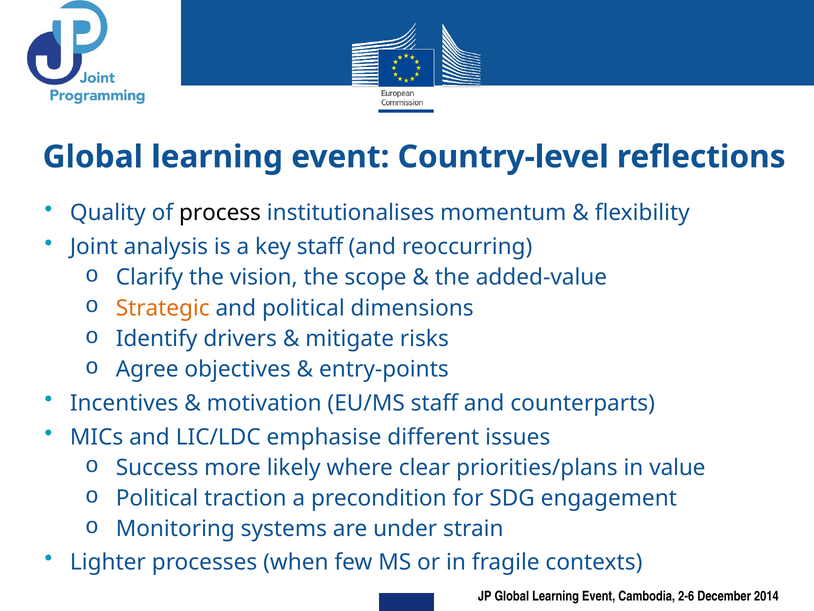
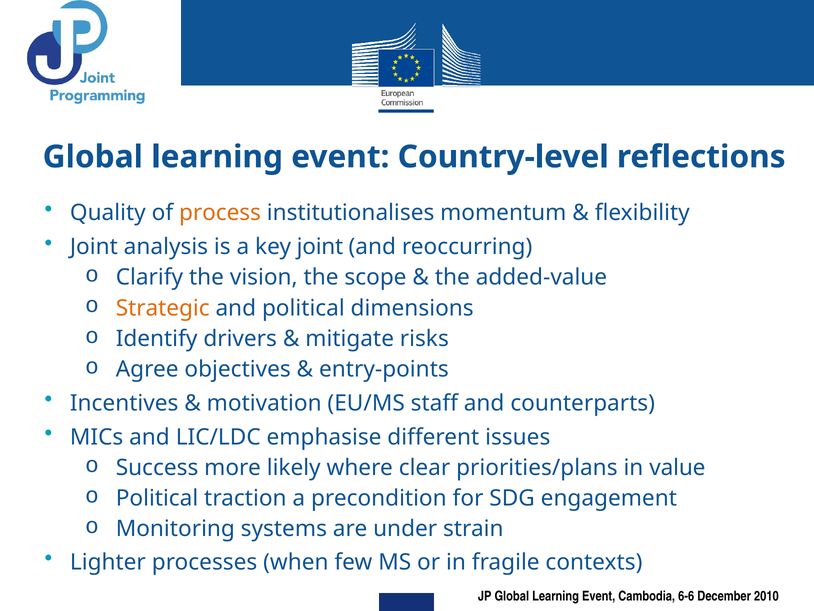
process colour: black -> orange (220, 213)
key staff: staff -> joint (320, 247)
2-6: 2-6 -> 6-6 (686, 596)
2014: 2014 -> 2010 (766, 596)
